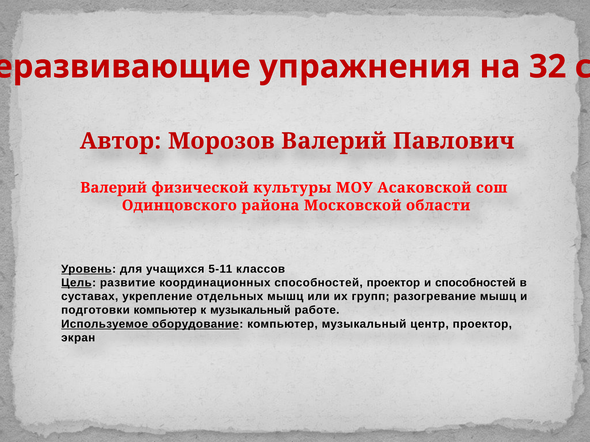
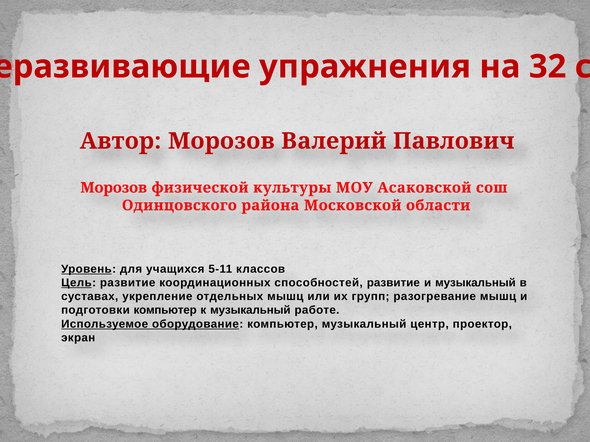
Валерий: Валерий -> Морозов (114, 188)
способностей проектор: проектор -> развитие (393, 283)
и способностей: способностей -> музыкальный (475, 283)
